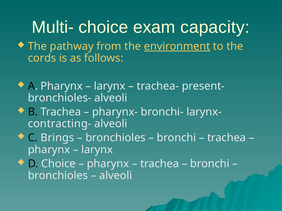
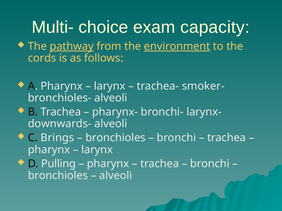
pathway underline: none -> present (72, 46)
present-: present- -> smoker- (203, 86)
contracting-: contracting- -> downwards- (60, 124)
D Choice: Choice -> Pulling (58, 164)
